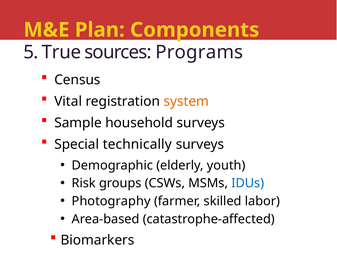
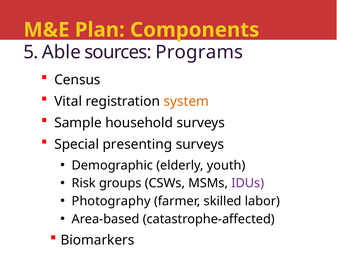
True: True -> Able (61, 52)
technically: technically -> presenting (137, 144)
IDUs colour: blue -> purple (248, 183)
